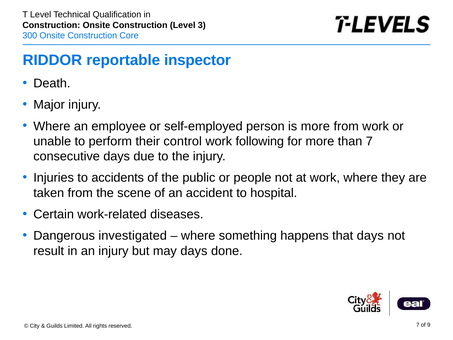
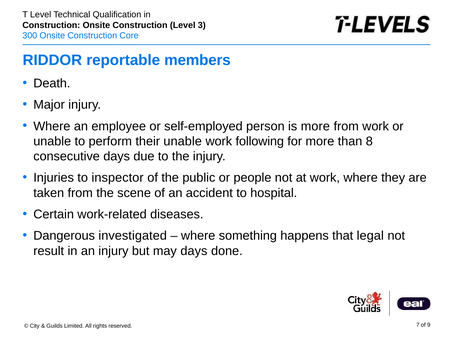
inspector: inspector -> members (197, 60)
their control: control -> unable (183, 141)
than 7: 7 -> 8 (369, 141)
accidents: accidents -> inspector (118, 178)
that days: days -> legal (370, 236)
